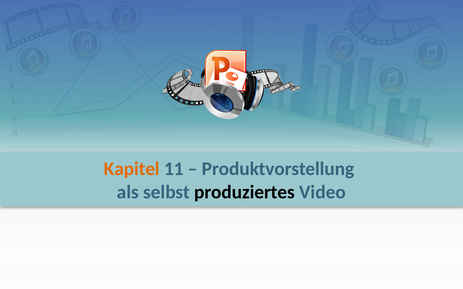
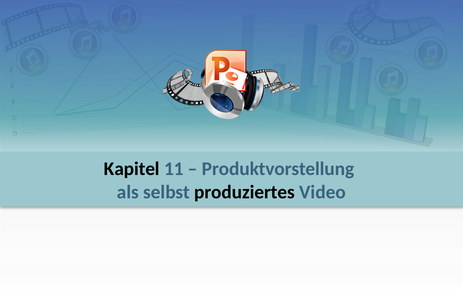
Kapitel colour: orange -> black (132, 169)
